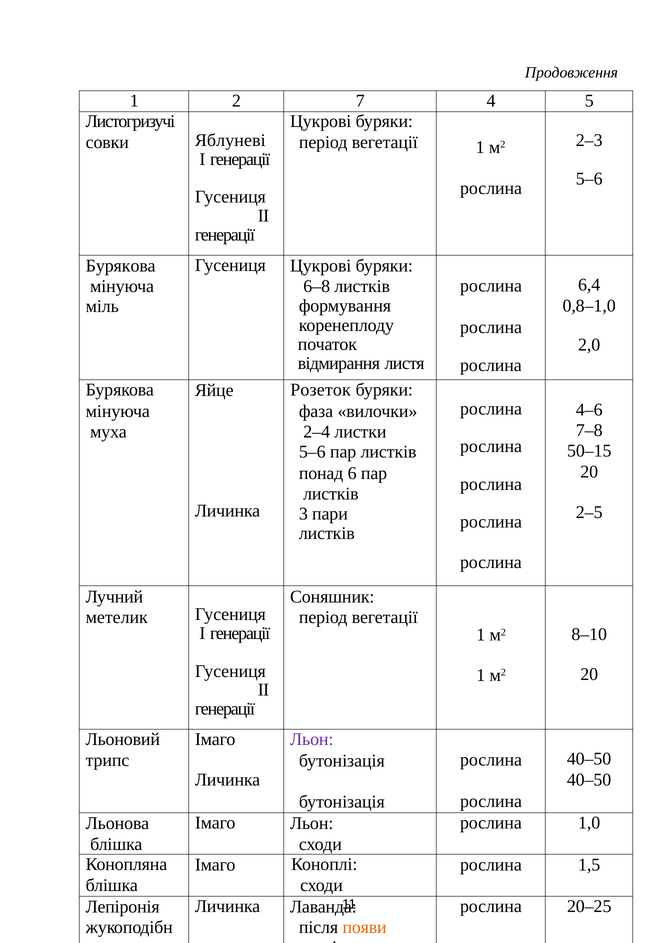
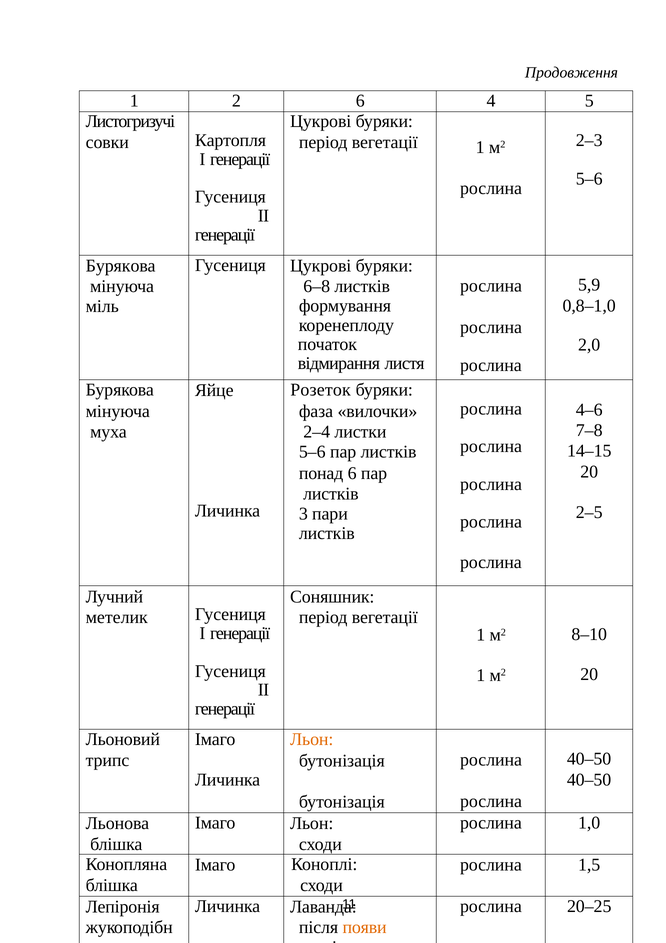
2 7: 7 -> 6 (360, 101)
Яблуневі: Яблуневі -> Картопля (230, 140)
6,4: 6,4 -> 5,9 (589, 285)
50–15: 50–15 -> 14–15 (589, 451)
Льон colour: purple -> orange (312, 739)
